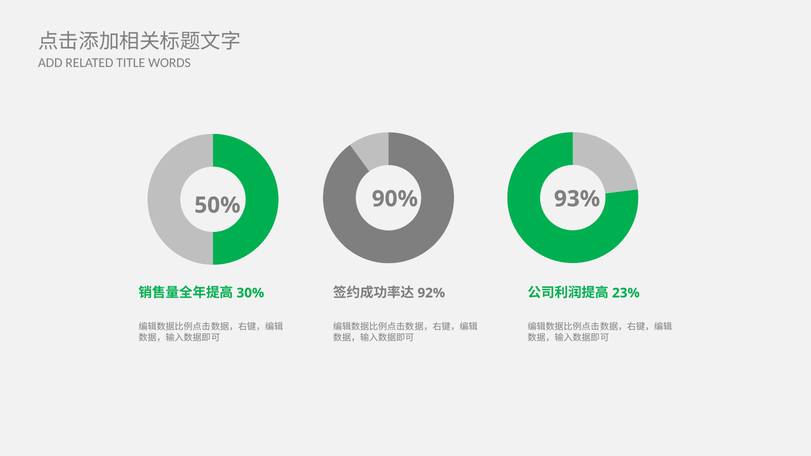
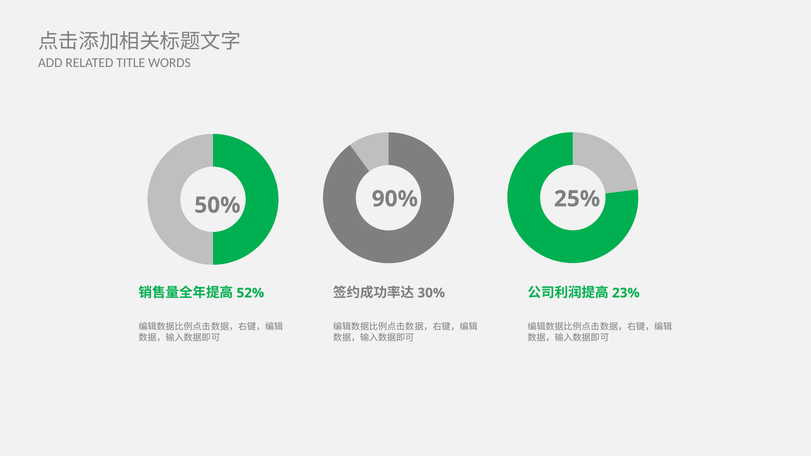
93%: 93% -> 25% (577, 199)
30%: 30% -> 52% (250, 293)
92%: 92% -> 30% (431, 293)
